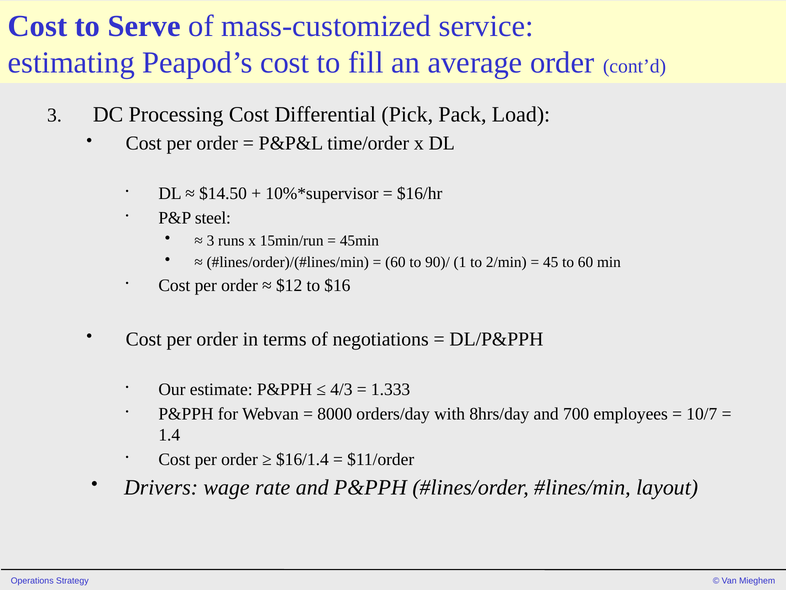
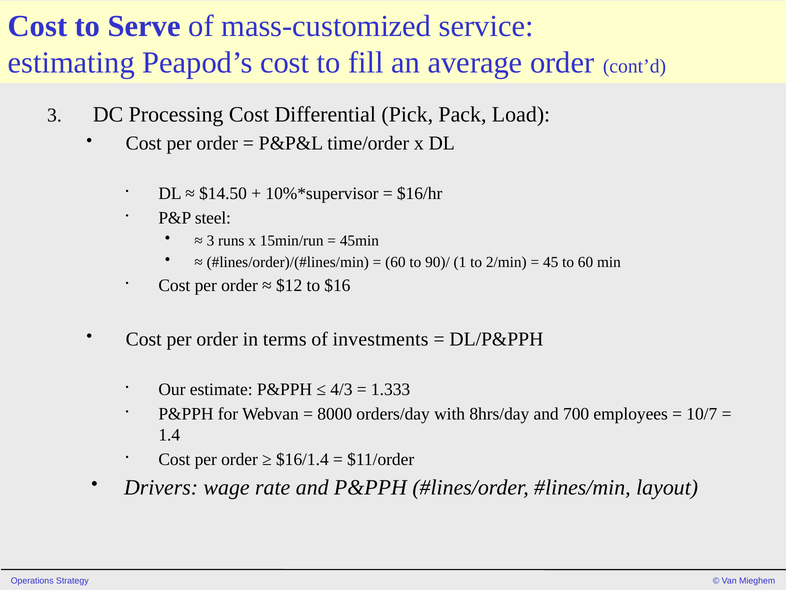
negotiations: negotiations -> investments (381, 339)
